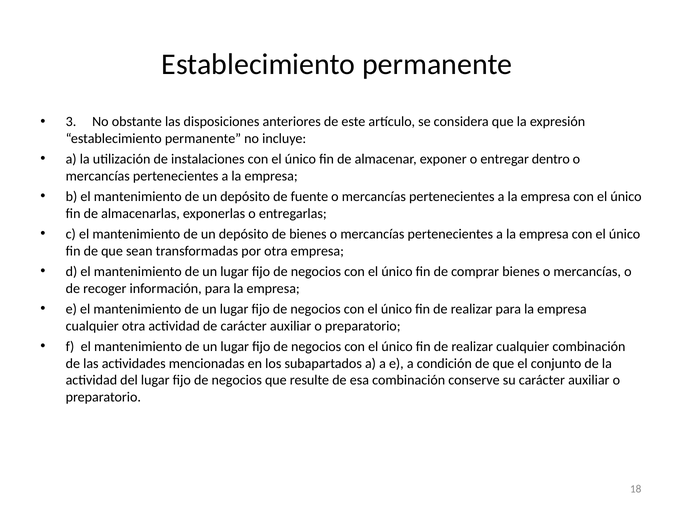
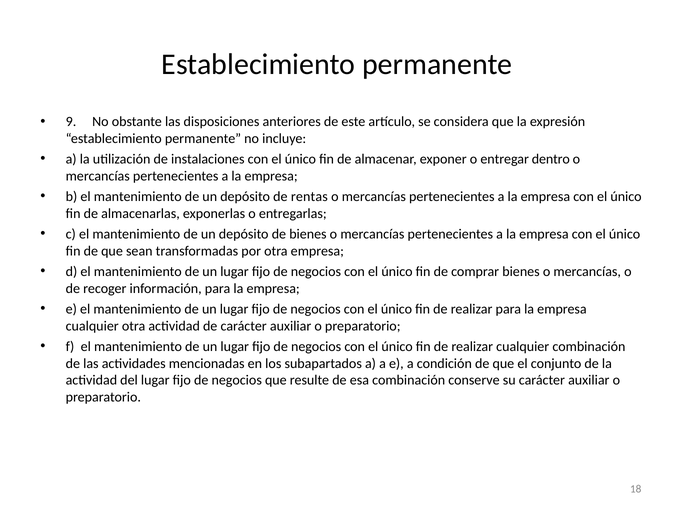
3: 3 -> 9 (71, 122)
fuente: fuente -> rentas (309, 196)
